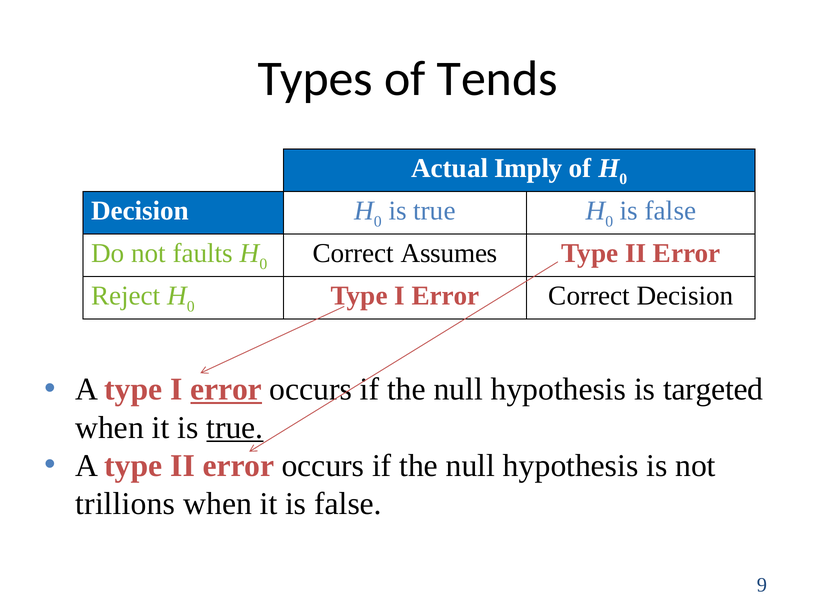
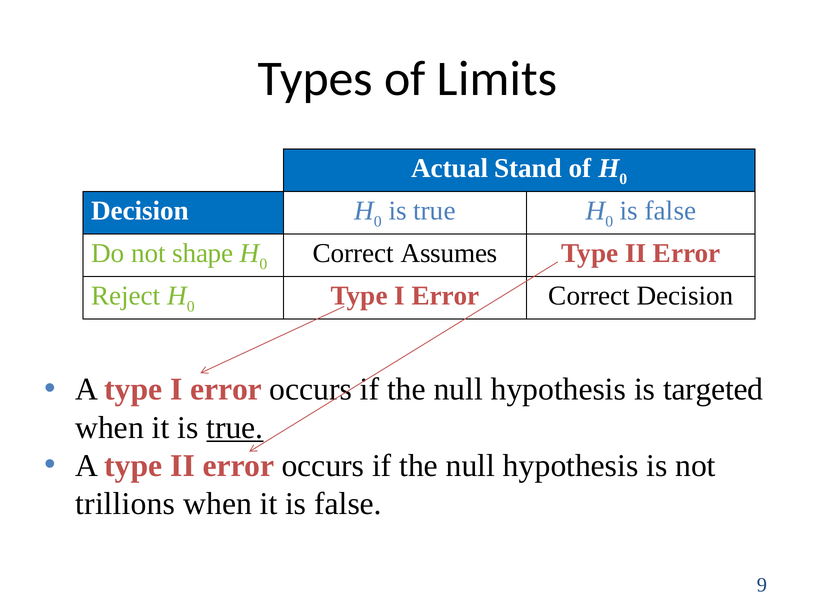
Tends: Tends -> Limits (497, 79)
Imply: Imply -> Stand (528, 168)
faults: faults -> shape (203, 253)
error underline: present -> none (226, 389)
